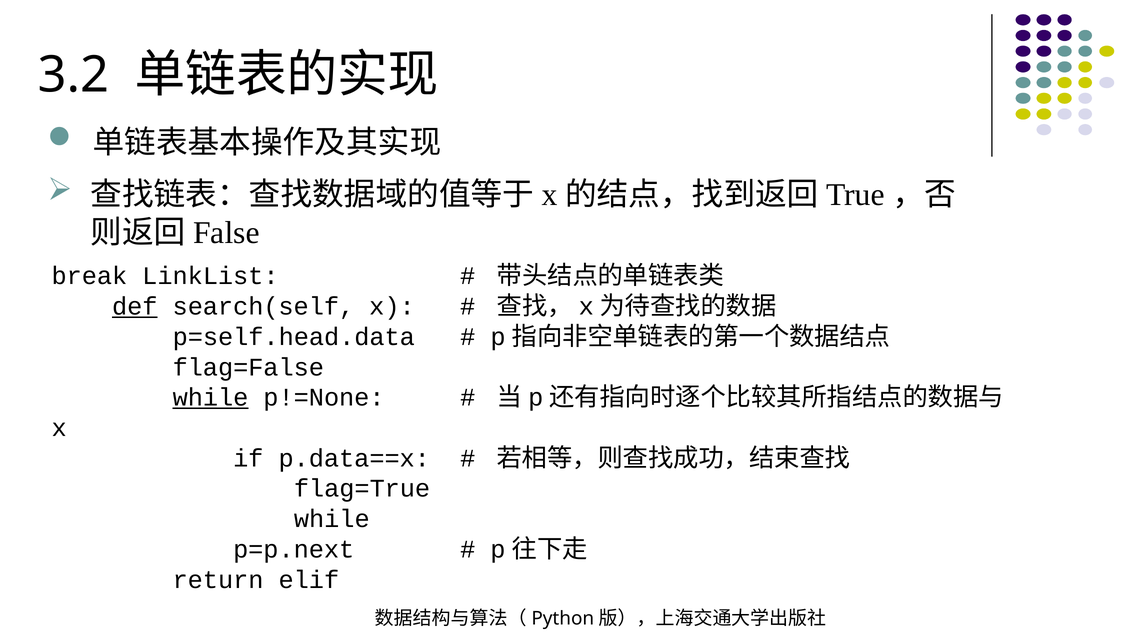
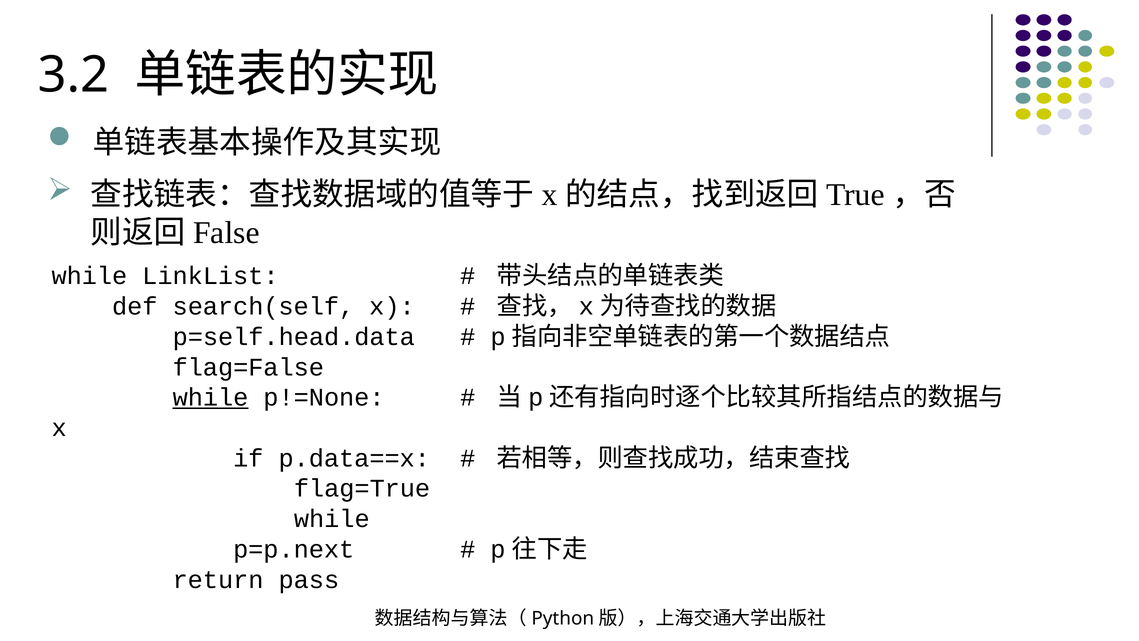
break: break -> while (89, 276)
def underline: present -> none (135, 306)
elif: elif -> pass (309, 579)
